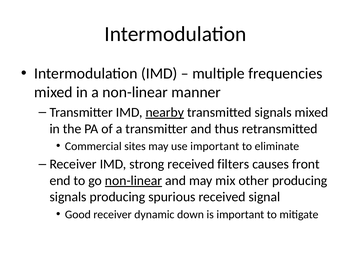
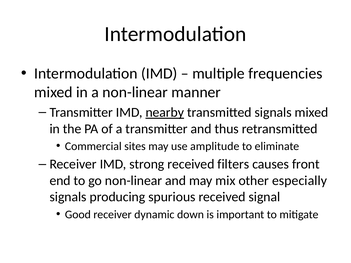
use important: important -> amplitude (215, 146)
non-linear underline: present -> none (134, 181)
other producing: producing -> especially (300, 181)
